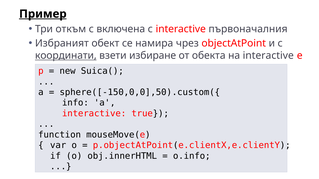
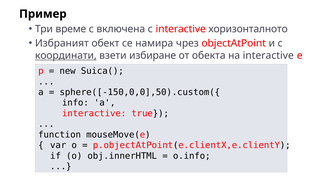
Пример underline: present -> none (43, 14)
откъм: откъм -> време (71, 29)
първоначалния: първоначалния -> хоризонталното (248, 29)
